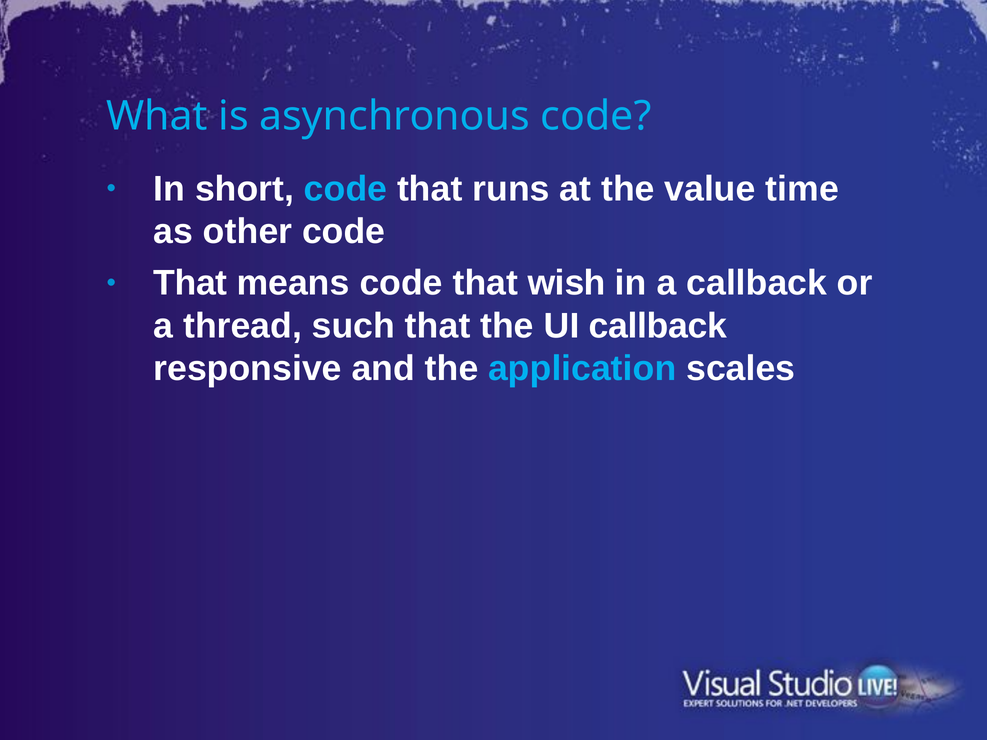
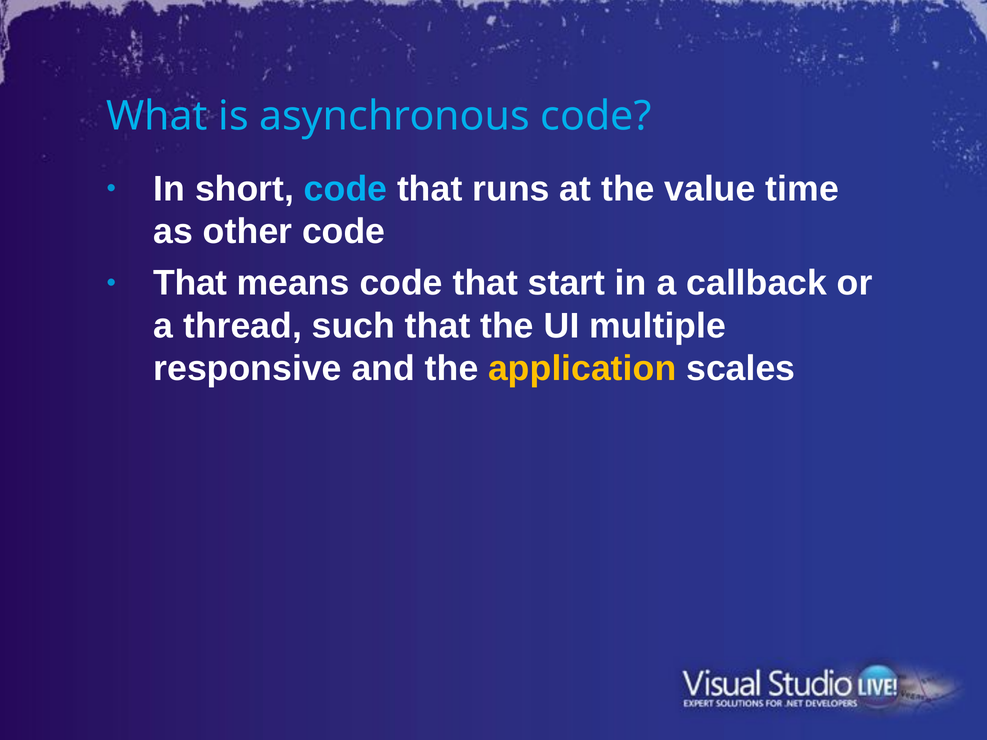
wish: wish -> start (567, 283)
UI callback: callback -> multiple (658, 326)
application colour: light blue -> yellow (582, 369)
